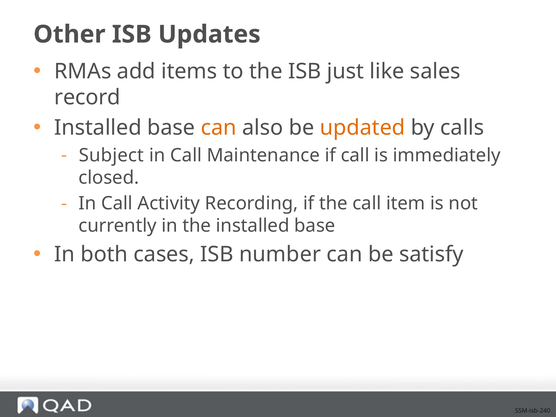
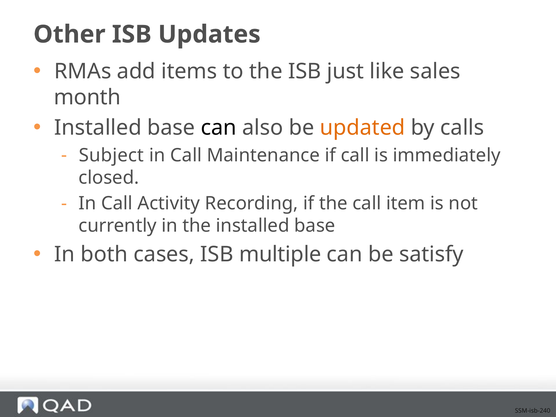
record: record -> month (87, 97)
can colour: orange -> black (219, 128)
number: number -> multiple (280, 254)
